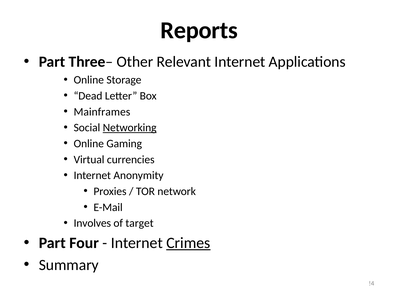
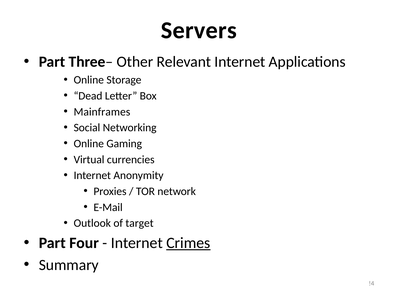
Reports: Reports -> Servers (199, 30)
Networking underline: present -> none (130, 127)
Involves: Involves -> Outlook (92, 223)
